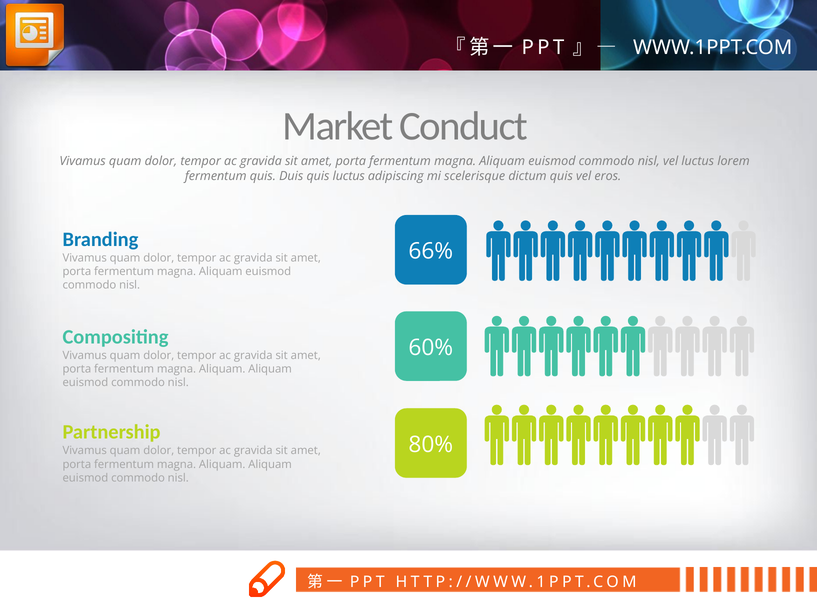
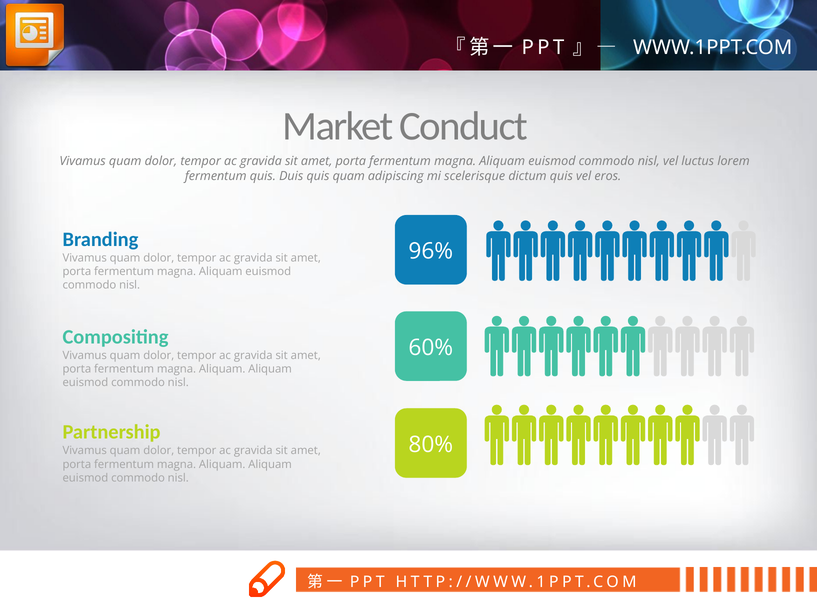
quis luctus: luctus -> quam (349, 176)
66%: 66% -> 96% (431, 251)
